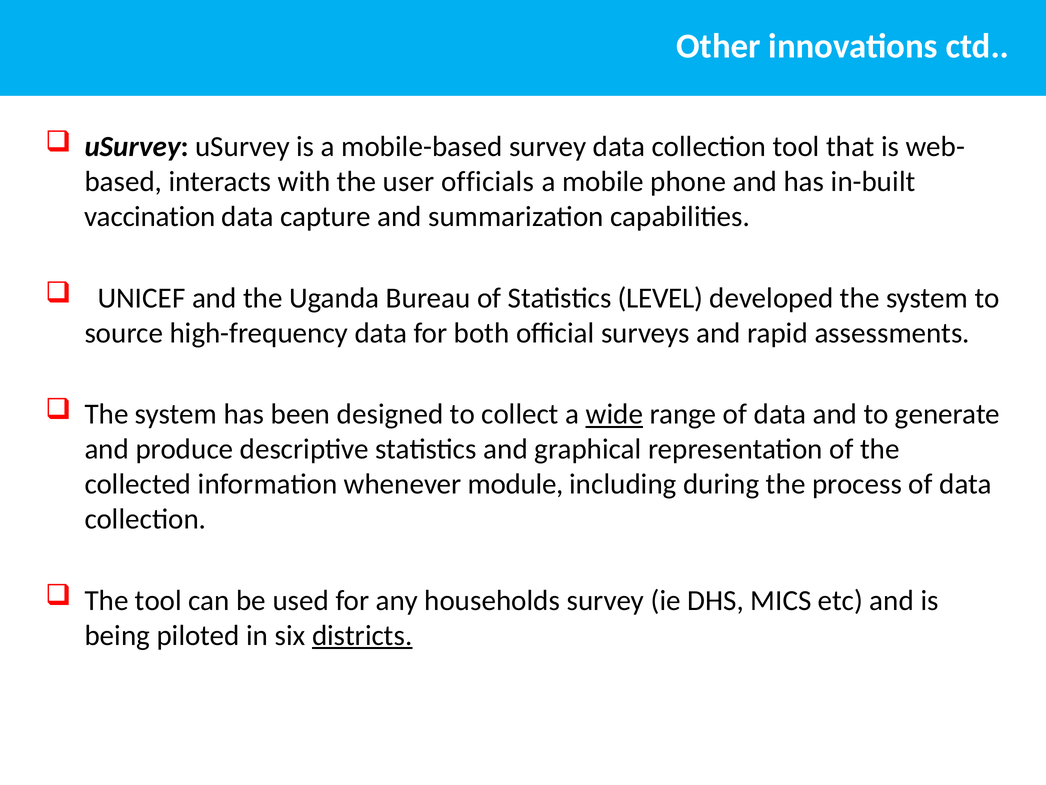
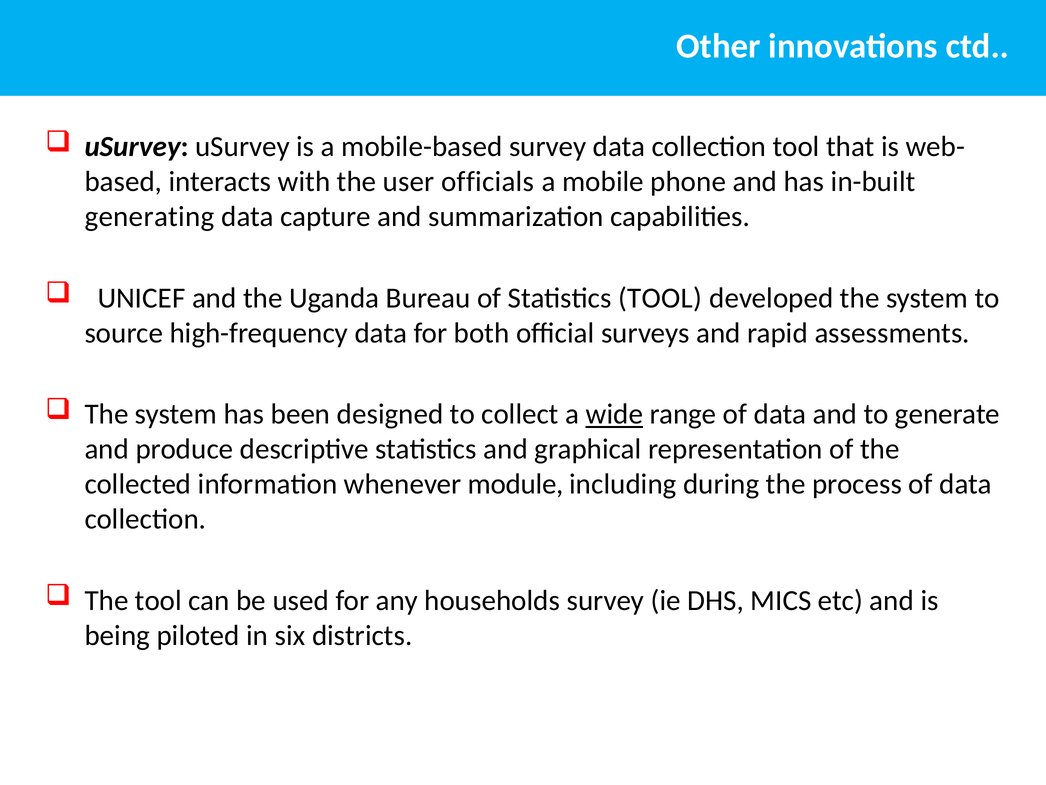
vaccination: vaccination -> generating (150, 216)
Statistics LEVEL: LEVEL -> TOOL (660, 298)
districts underline: present -> none (362, 635)
